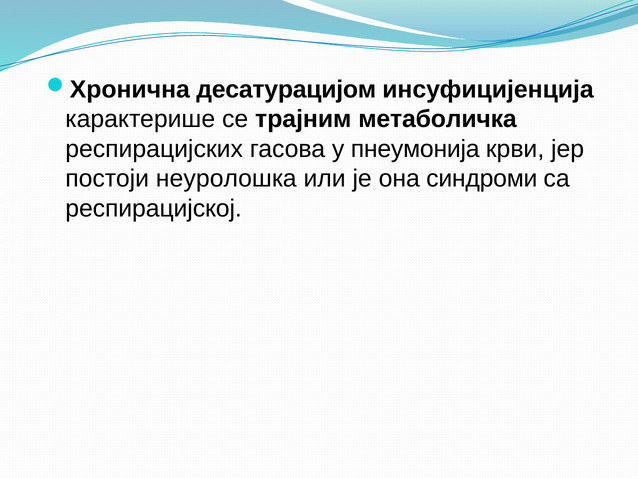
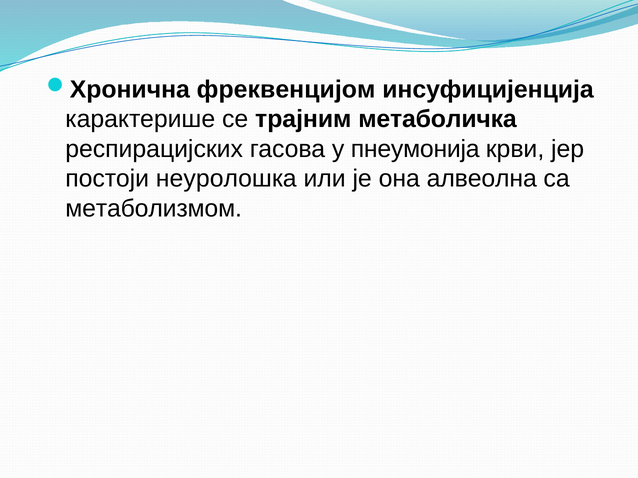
десатурацијом: десатурацијом -> фреквенцијом (286, 90)
синдроми: синдроми -> алвеолна (482, 179)
респирацијској: респирацијској -> метаболизмом (154, 209)
